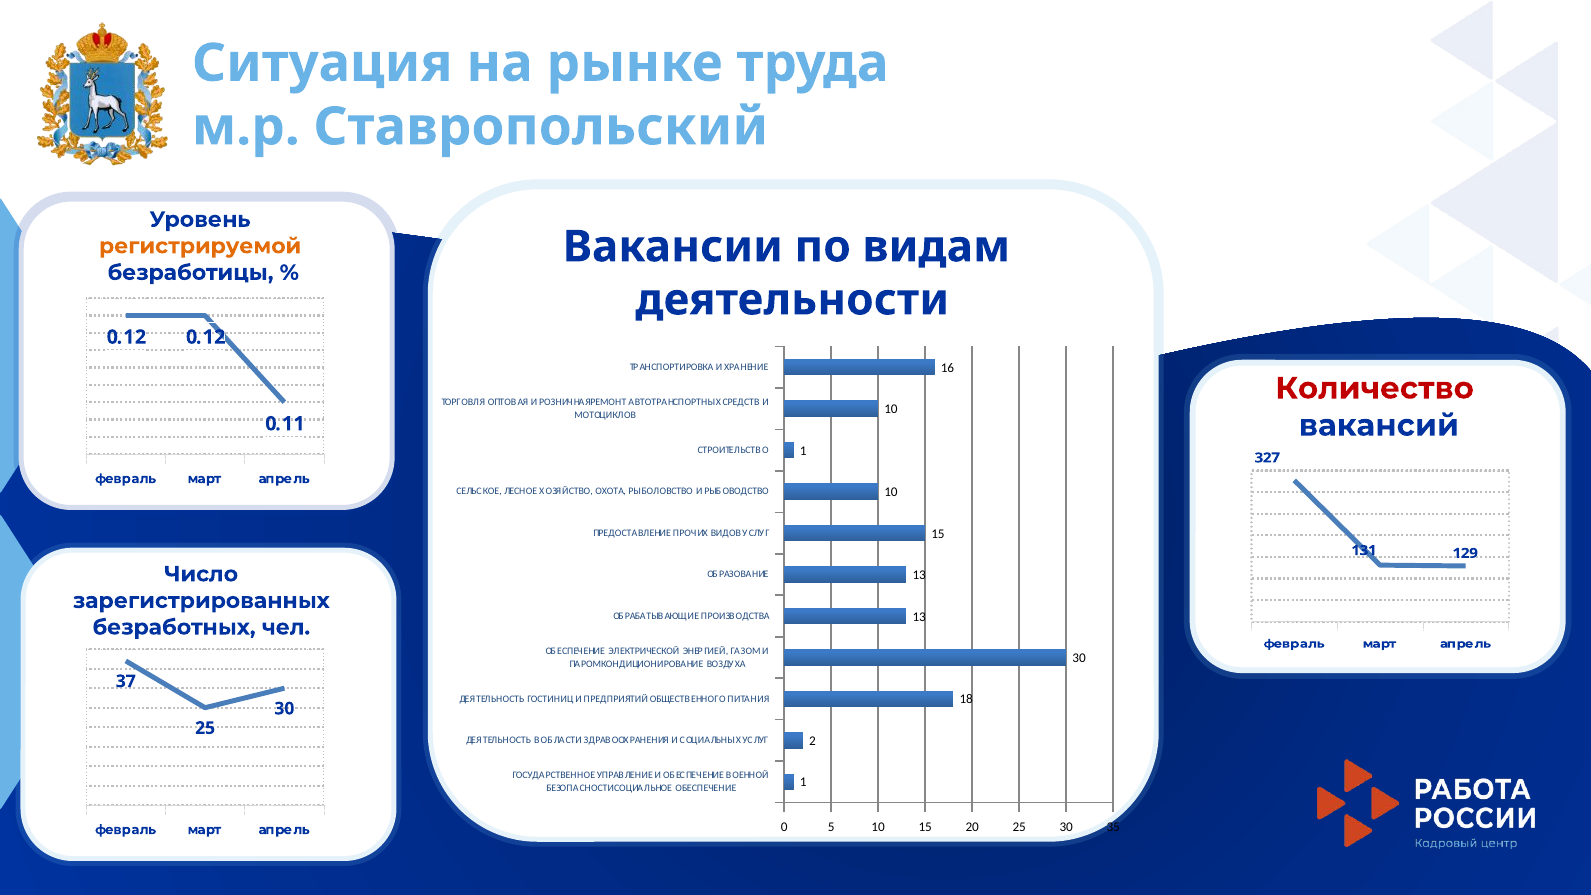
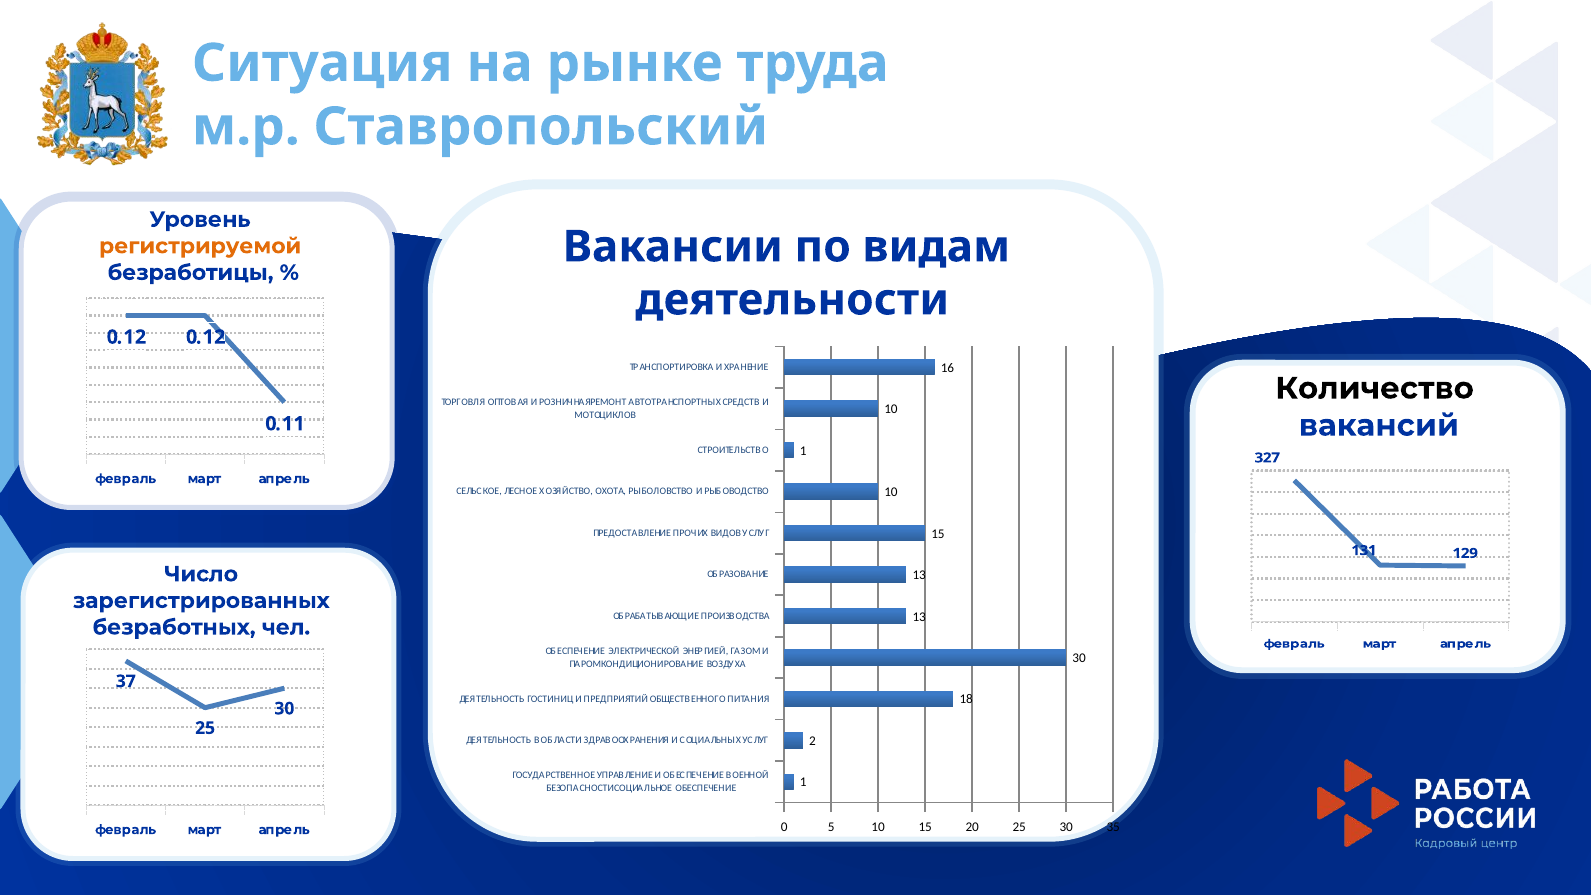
Количество colour: red -> black (1375, 388)
